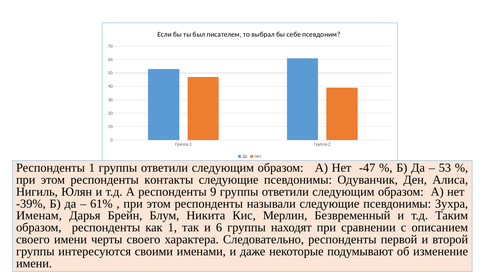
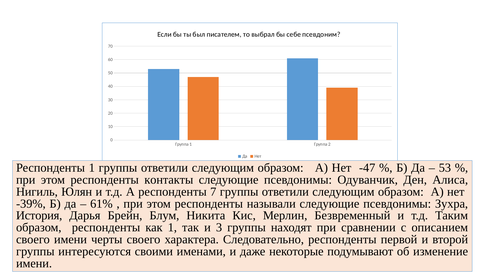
9: 9 -> 7 (213, 191)
Именам: Именам -> История (39, 215)
6: 6 -> 3 (219, 227)
